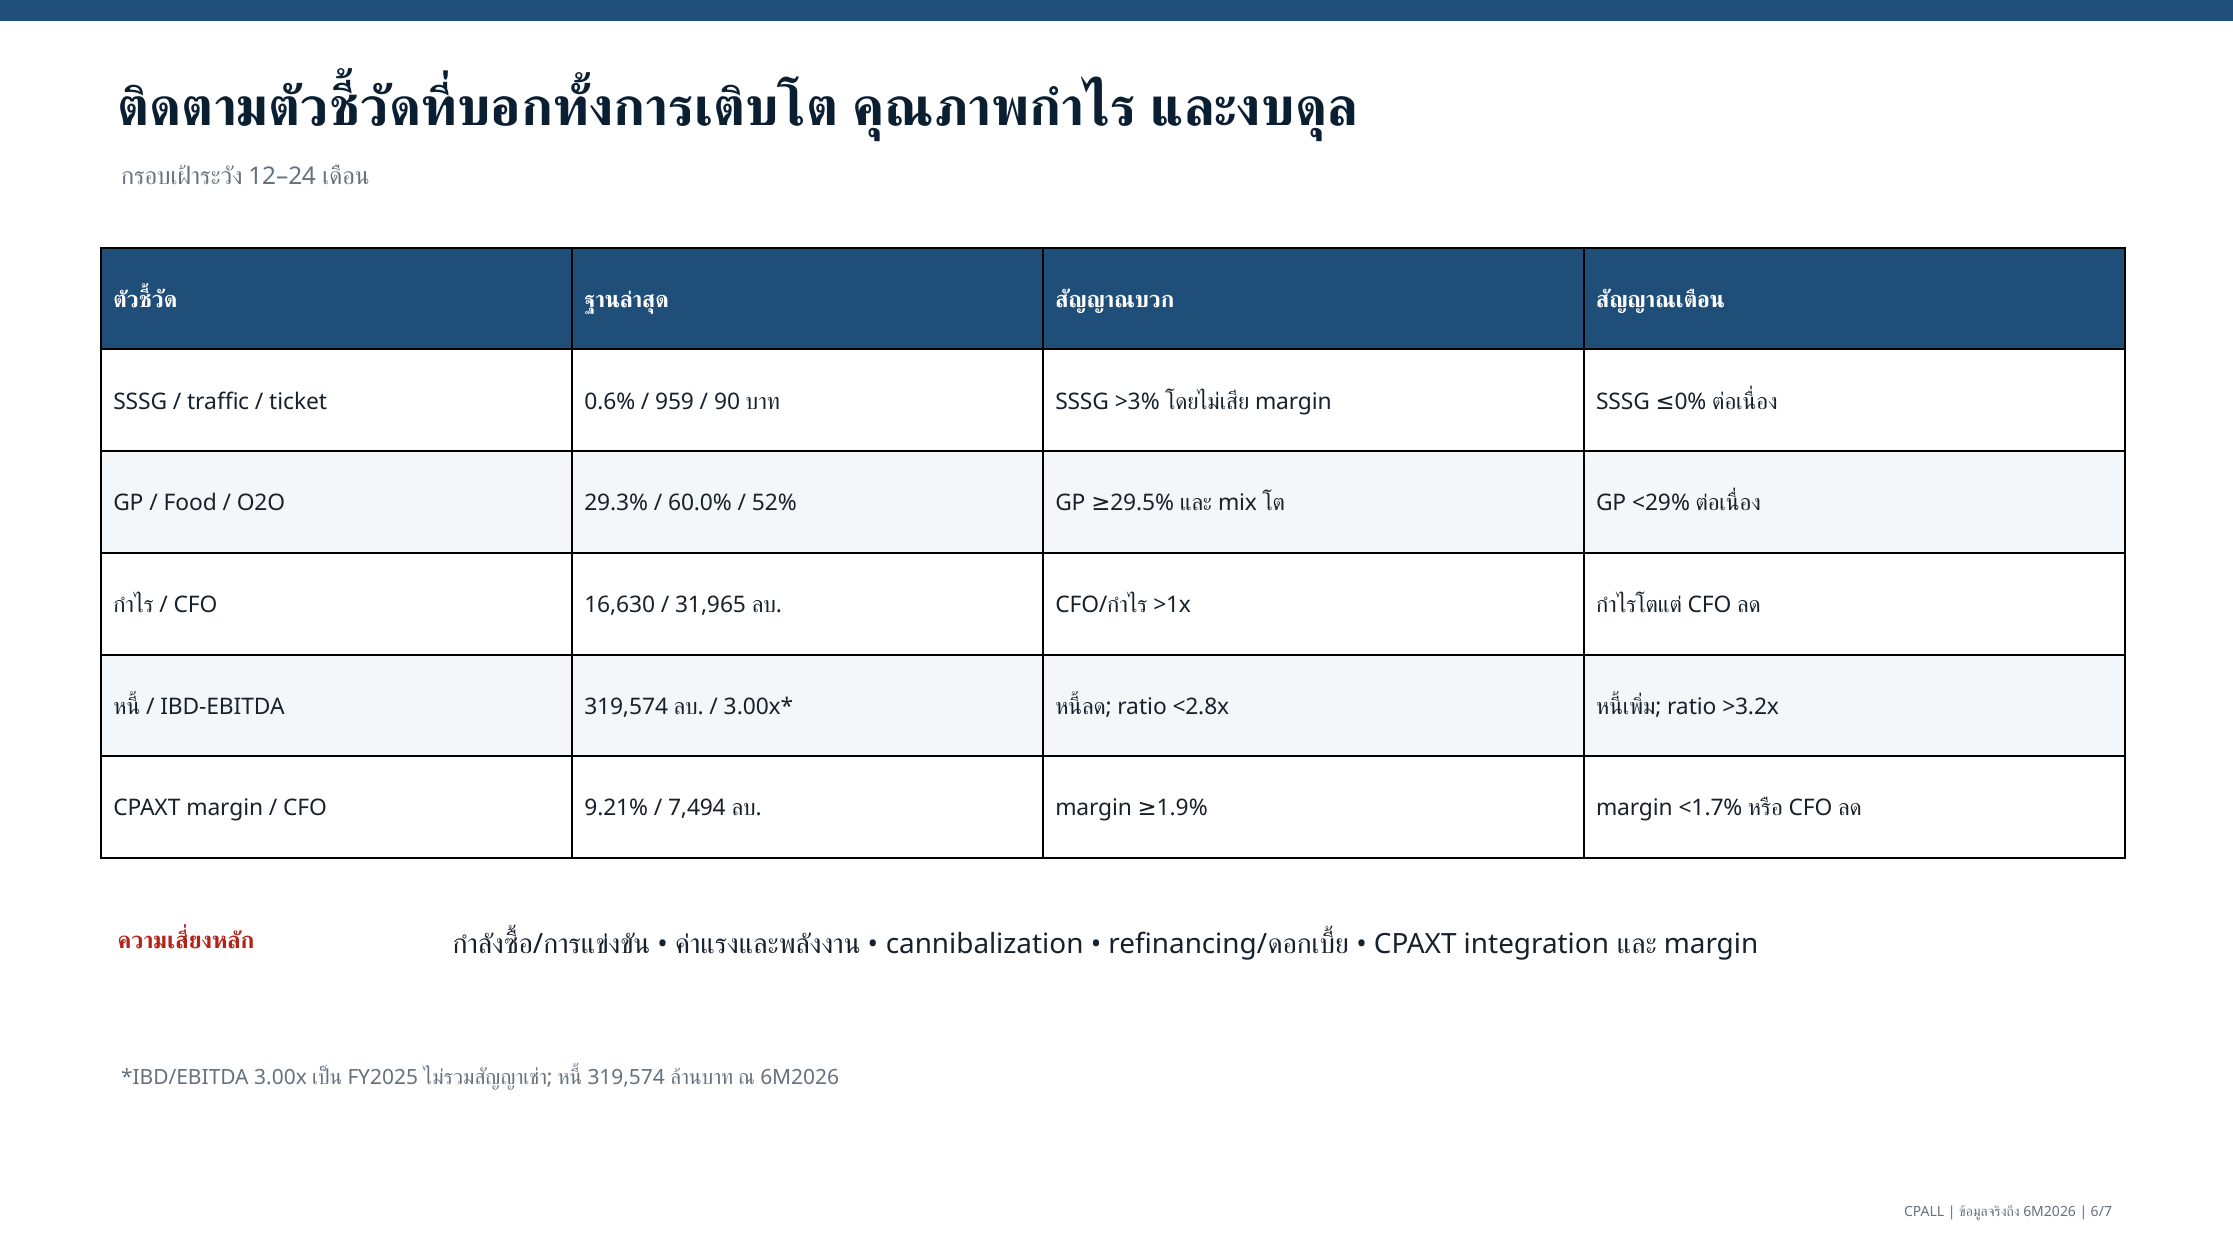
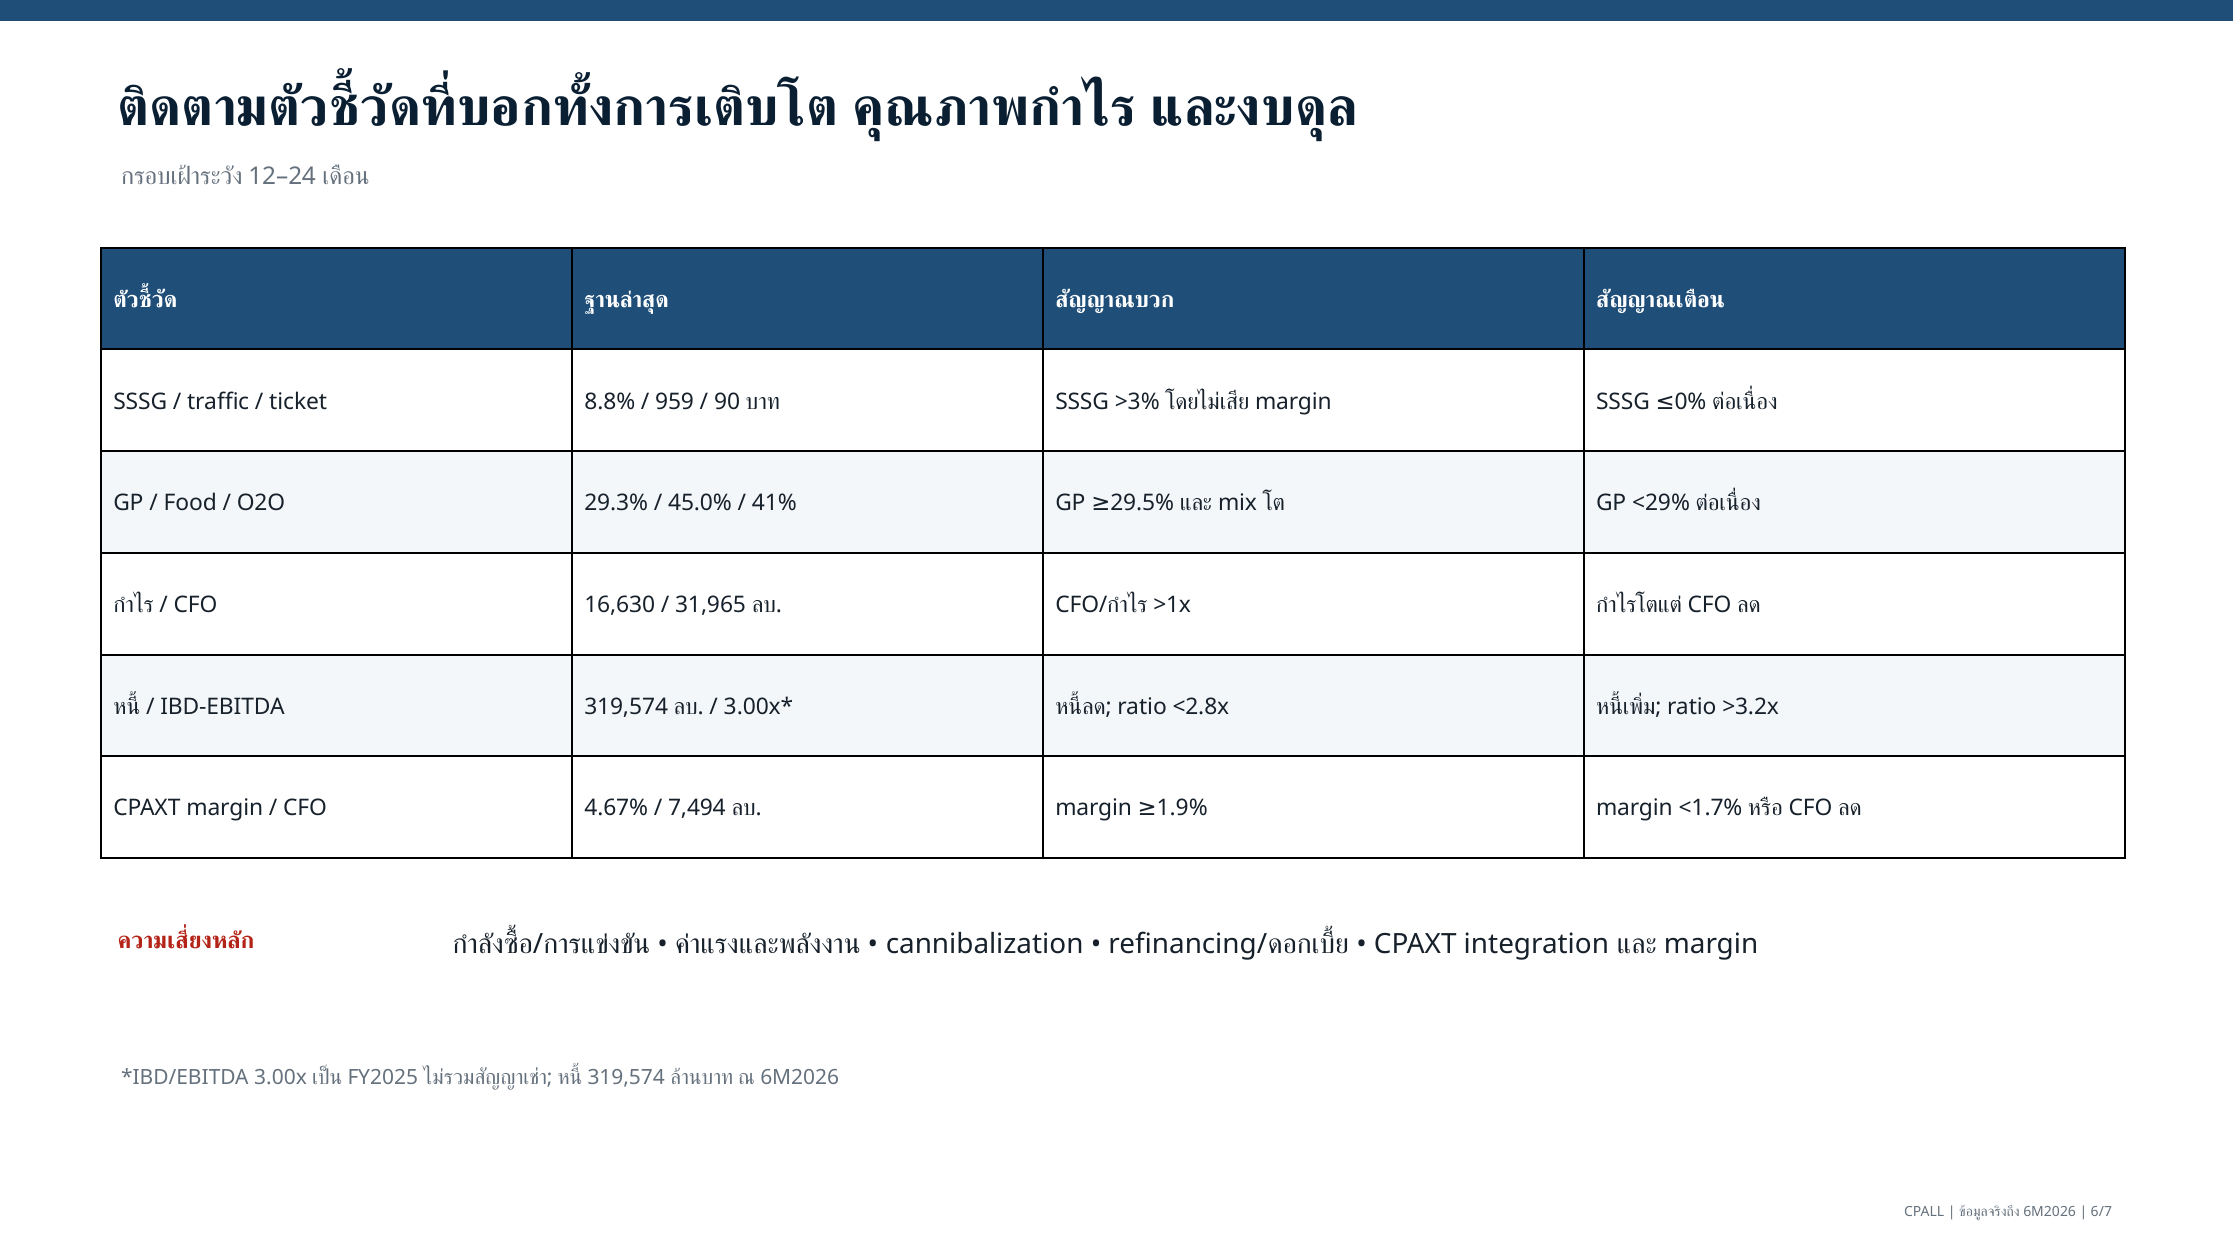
0.6%: 0.6% -> 8.8% (610, 402)
60.0%: 60.0% -> 45.0% (700, 503)
52%: 52% -> 41% (774, 503)
9.21%: 9.21% -> 4.67% (616, 808)
